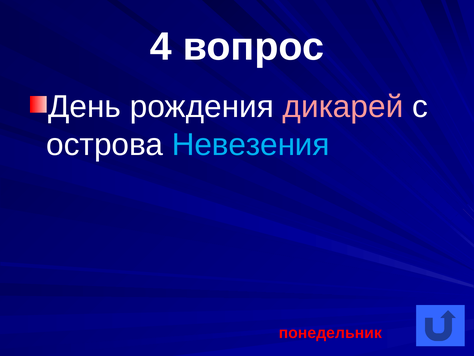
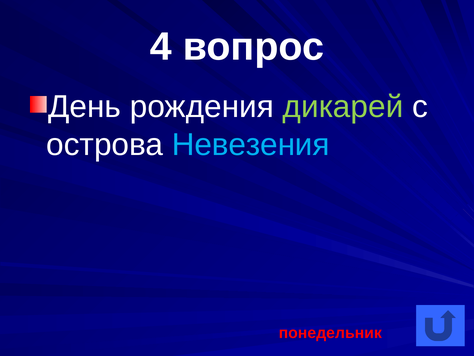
дикарей colour: pink -> light green (343, 106)
